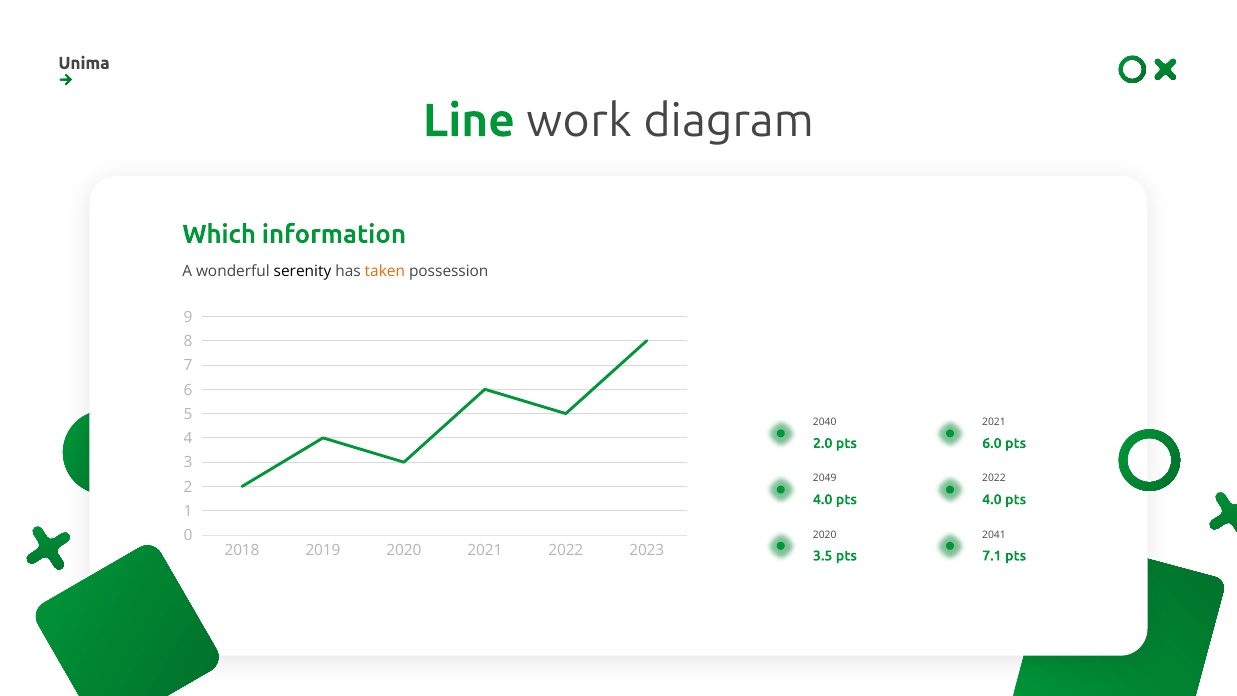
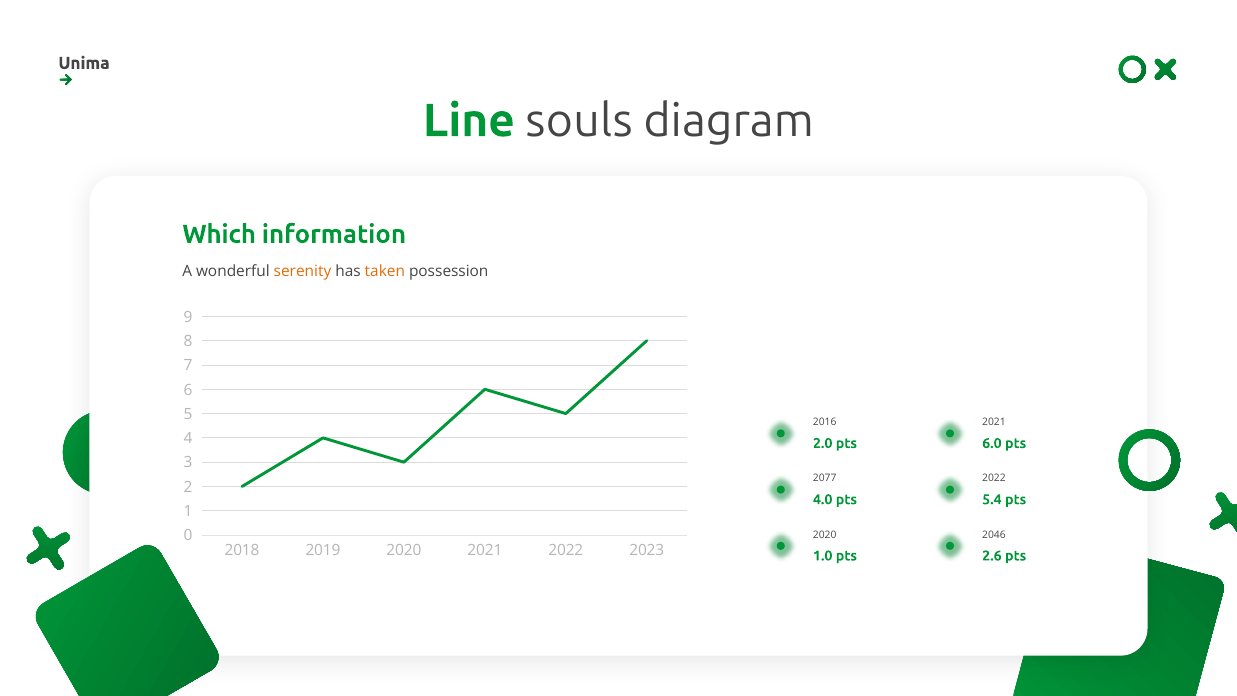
work: work -> souls (579, 121)
serenity colour: black -> orange (302, 271)
2040: 2040 -> 2016 (825, 422)
2049: 2049 -> 2077 (825, 478)
4.0 pts 4.0: 4.0 -> 5.4 (992, 499)
2041: 2041 -> 2046 (994, 535)
3.5: 3.5 -> 1.0 (823, 556)
7.1: 7.1 -> 2.6 (992, 556)
